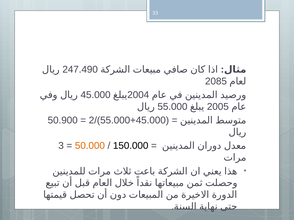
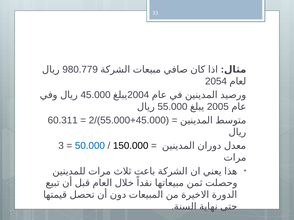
247.490: 247.490 -> 980.779 (80, 70)
2085: 2085 -> 2054 (216, 81)
50.900: 50.900 -> 60.311 (63, 121)
50.000 colour: orange -> blue (90, 146)
